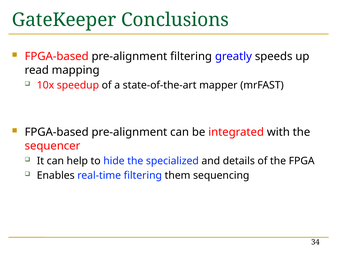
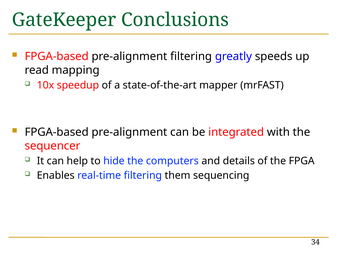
specialized: specialized -> computers (172, 161)
